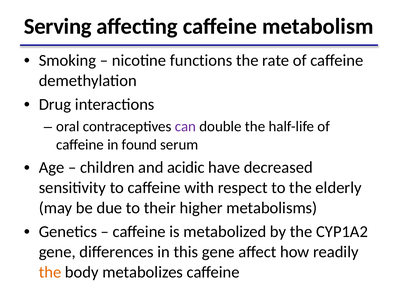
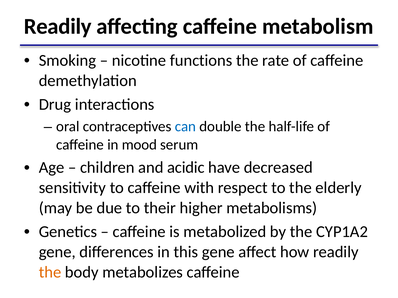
Serving: Serving -> Readily (58, 26)
can colour: purple -> blue (185, 127)
found: found -> mood (139, 145)
